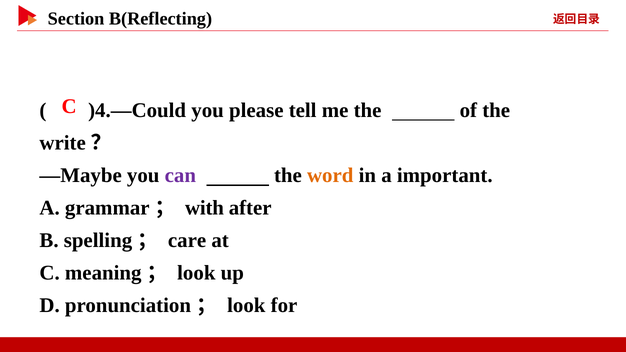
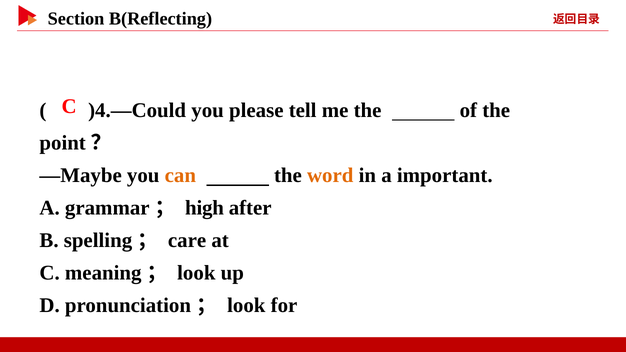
write: write -> point (63, 143)
can colour: purple -> orange (180, 175)
with: with -> high (205, 208)
